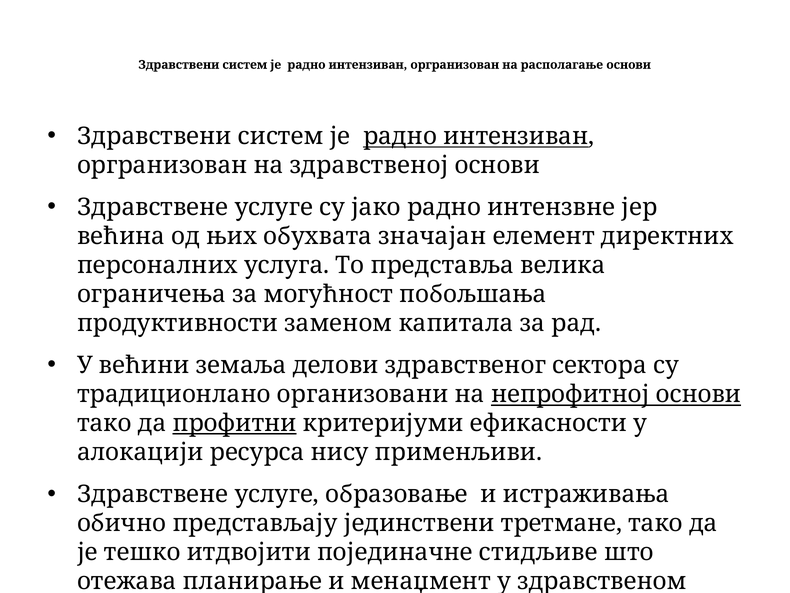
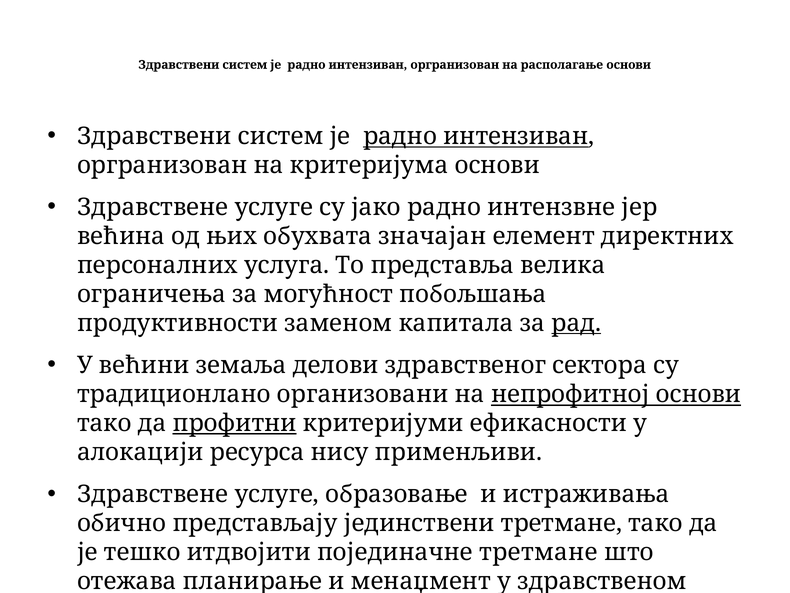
здравственој: здравственој -> критеријума (369, 165)
рад underline: none -> present (576, 323)
појединачне стидљиве: стидљиве -> третмане (538, 552)
